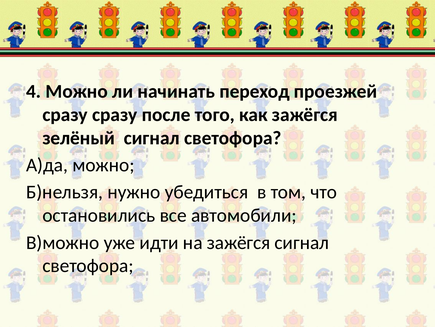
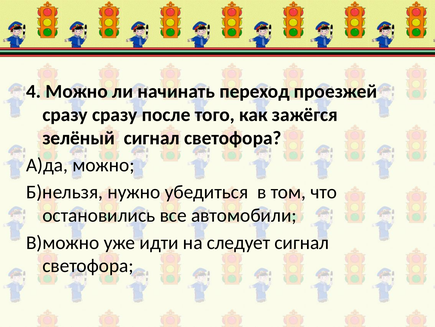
на зажёгся: зажёгся -> следует (239, 242)
